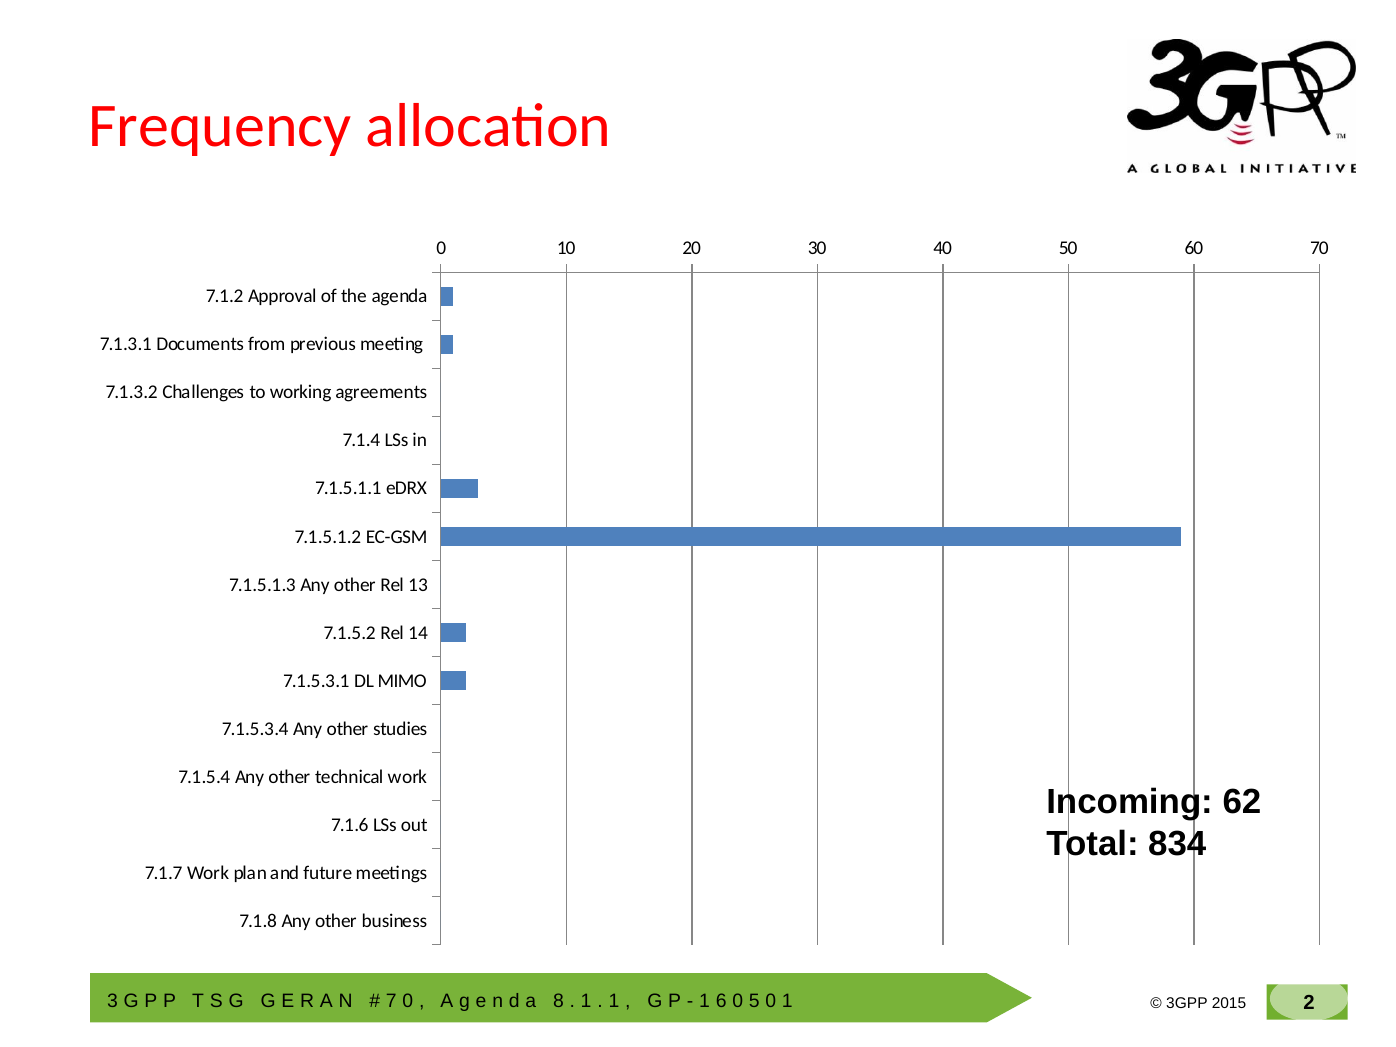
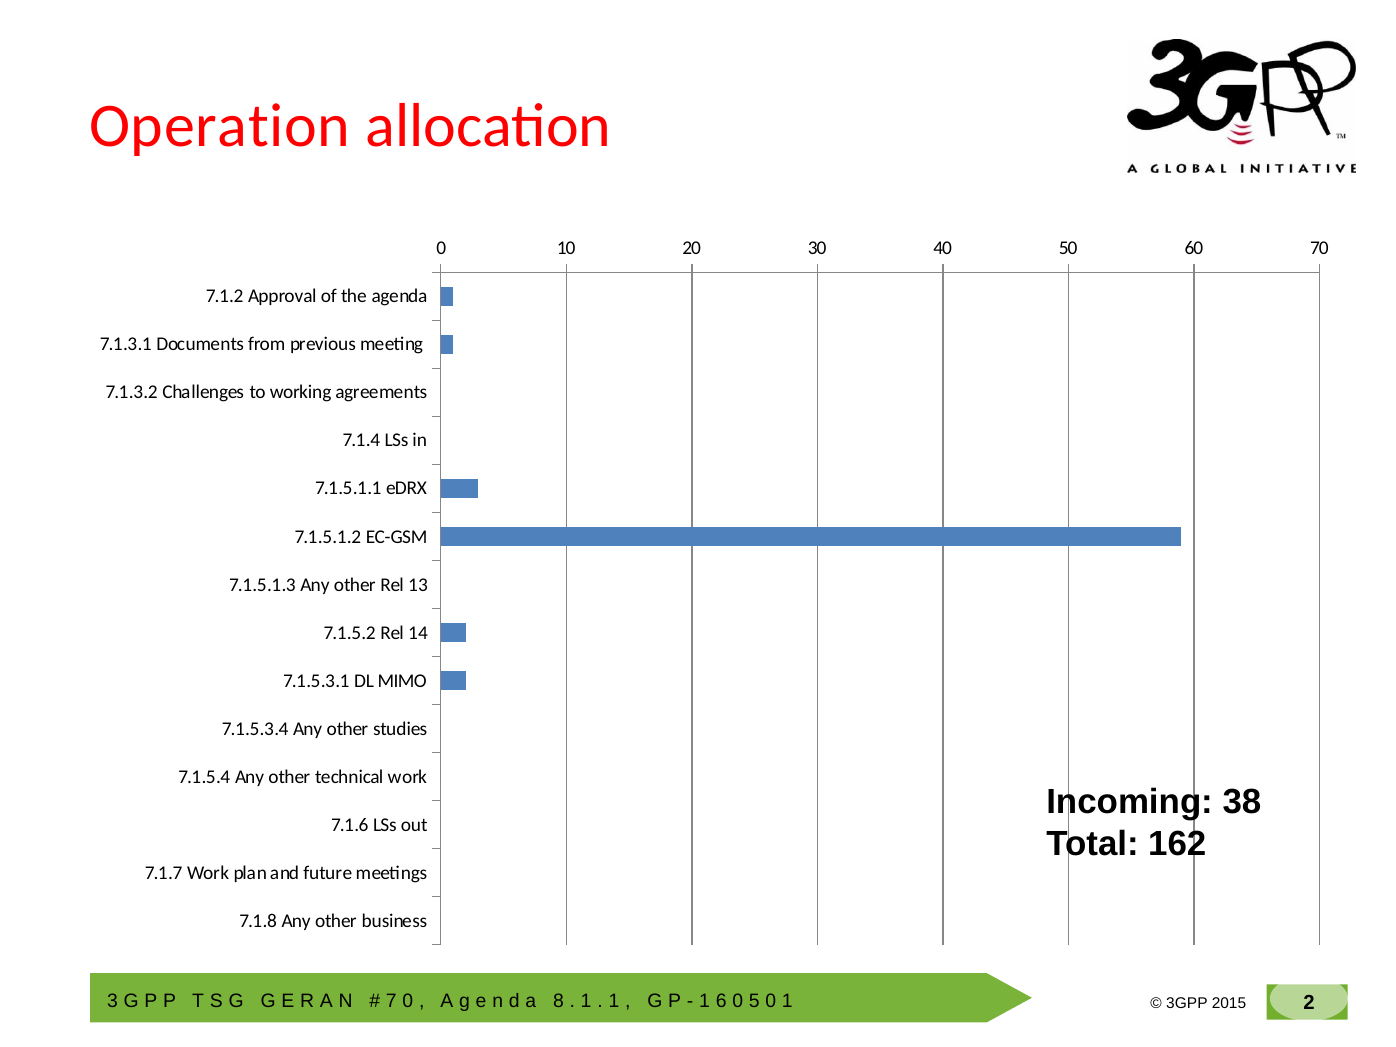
Frequency: Frequency -> Operation (220, 126)
62: 62 -> 38 (1242, 802)
834: 834 -> 162 (1177, 844)
